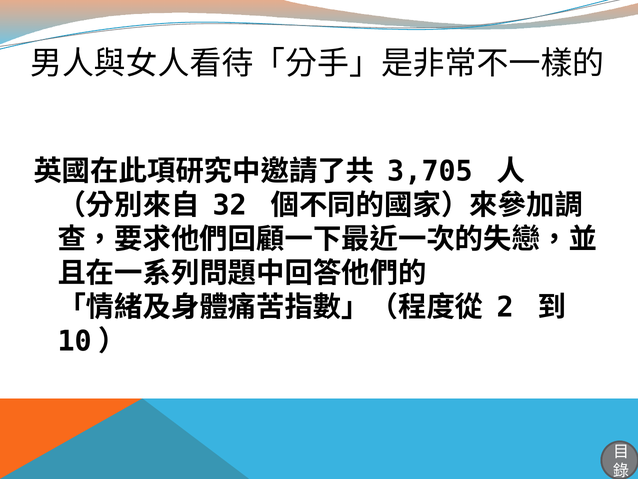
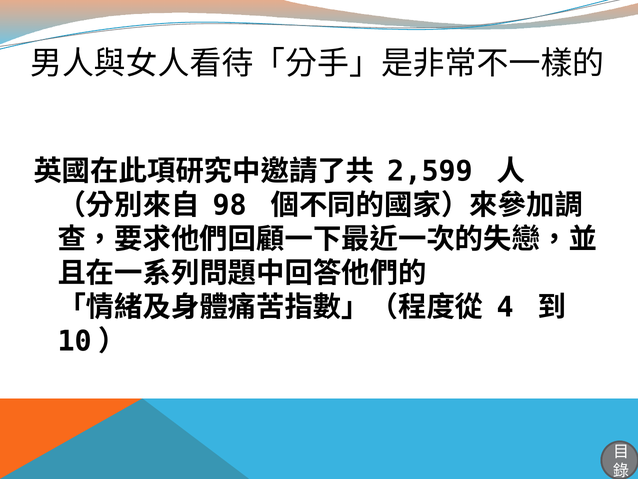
3,705: 3,705 -> 2,599 (430, 171)
32: 32 -> 98 (230, 205)
2: 2 -> 4 (505, 307)
